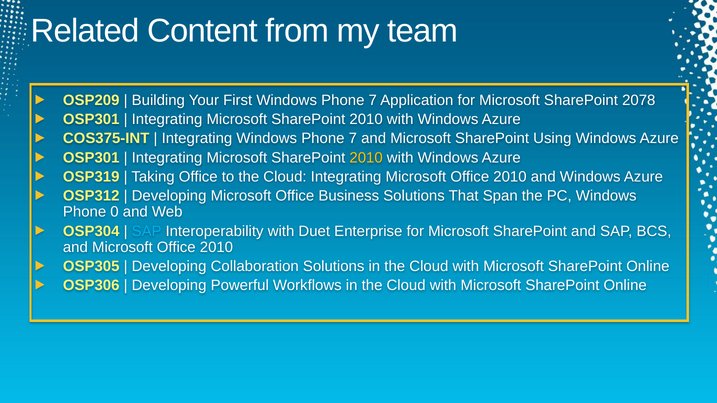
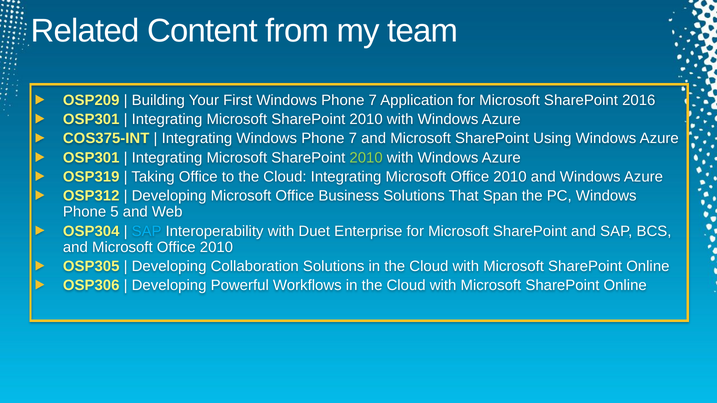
2078: 2078 -> 2016 (639, 100)
2010 colour: yellow -> light green (366, 158)
0: 0 -> 5 (115, 212)
